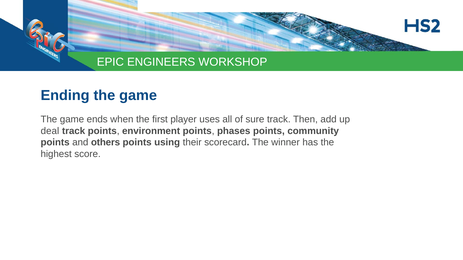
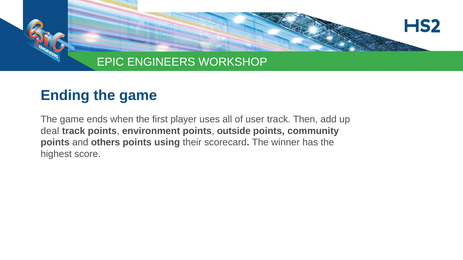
sure: sure -> user (255, 119)
phases: phases -> outside (234, 131)
